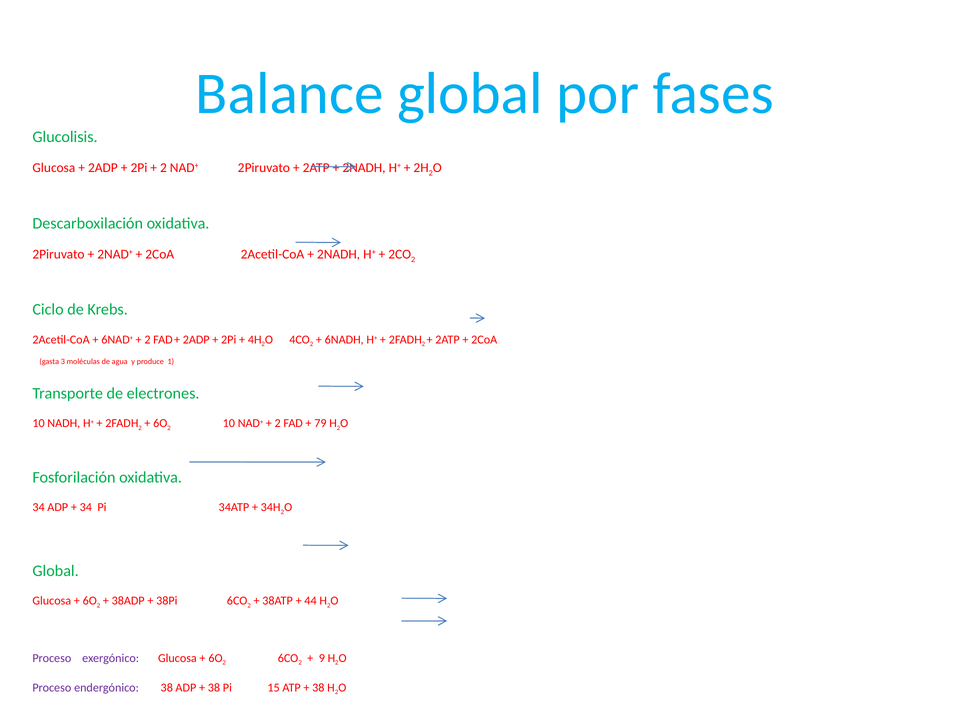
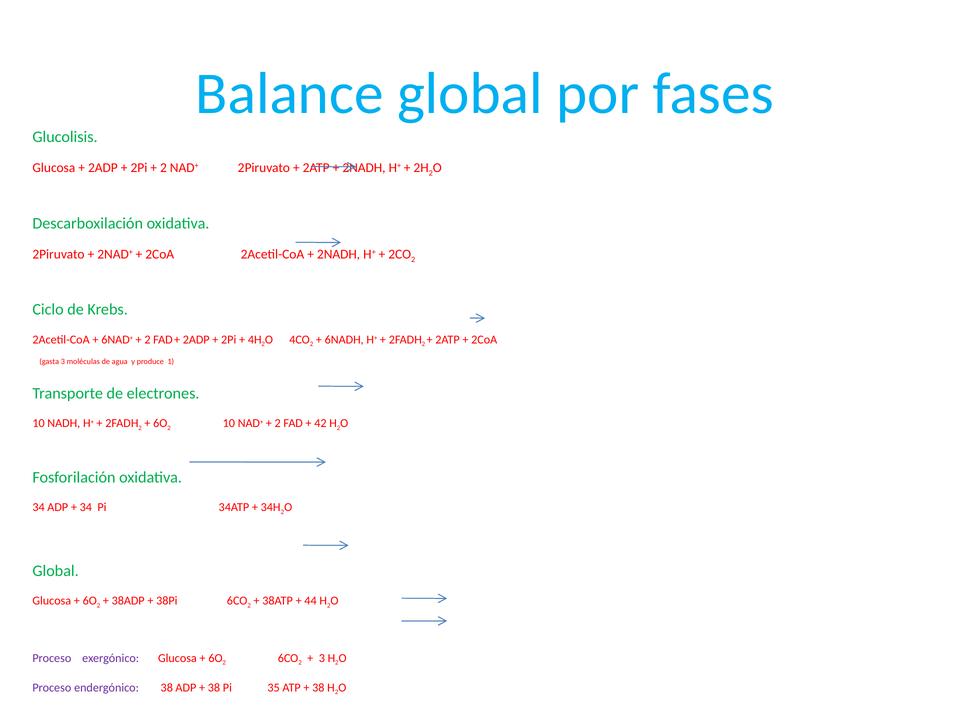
79: 79 -> 42 (320, 424)
9: 9 -> 3 (322, 659)
15: 15 -> 35 (274, 688)
